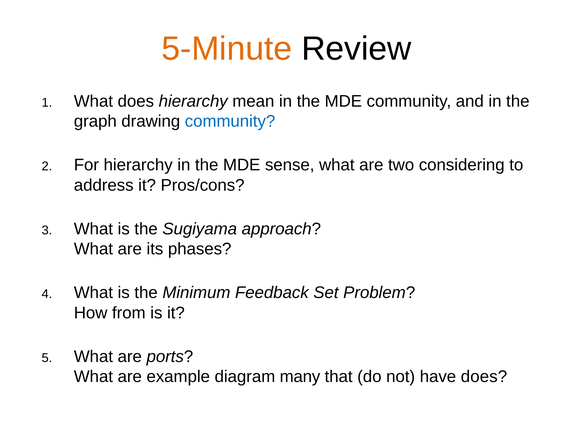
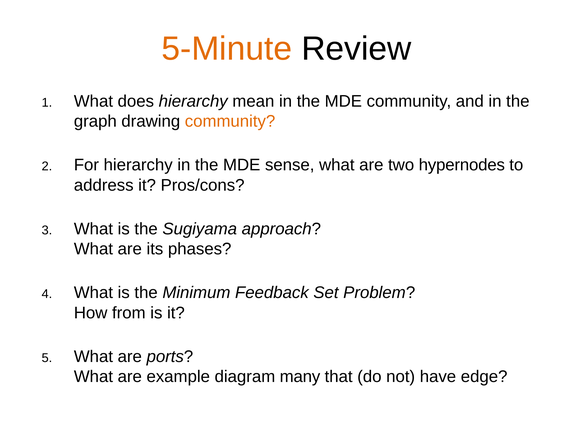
community colour: blue -> orange (230, 121)
considering: considering -> hypernodes (462, 165)
have does: does -> edge (484, 377)
